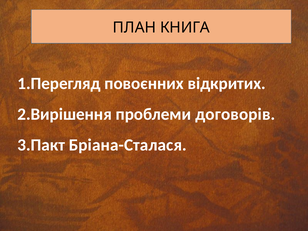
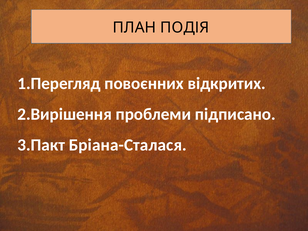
КНИГА: КНИГА -> ПОДІЯ (185, 28)
договорів: договорів -> підписано (235, 114)
